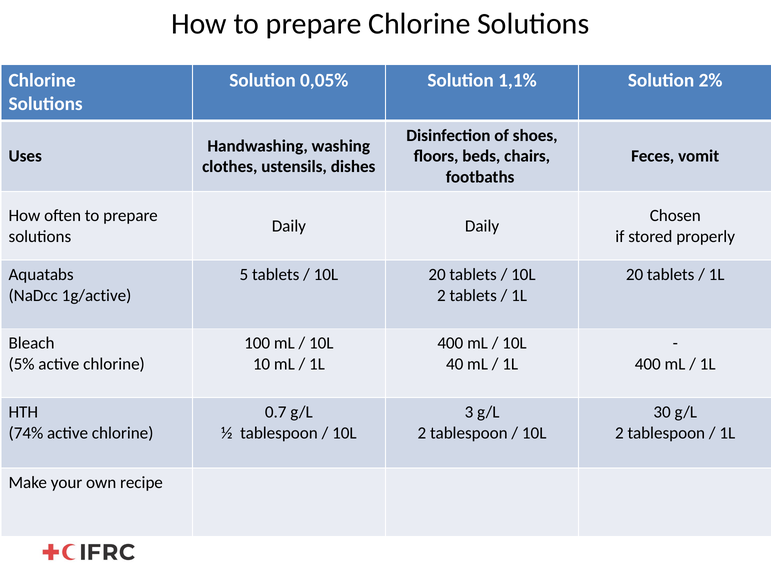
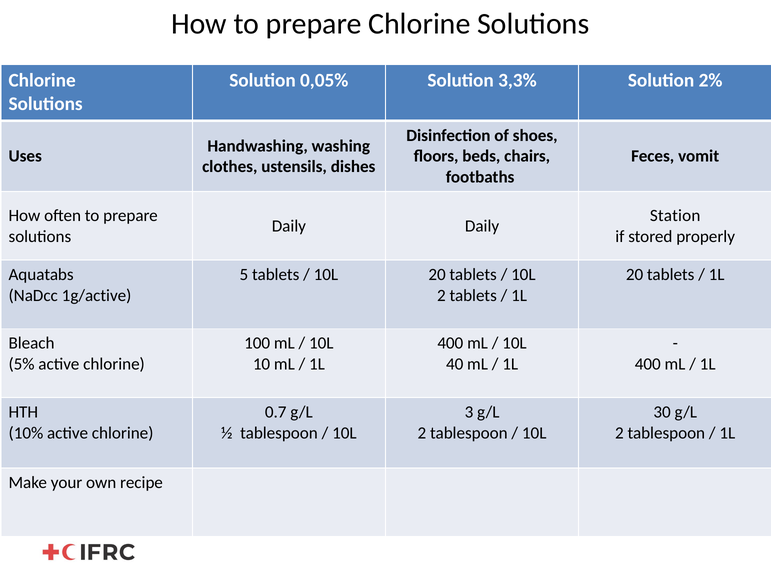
1,1%: 1,1% -> 3,3% (517, 80)
Chosen: Chosen -> Station (675, 215)
74%: 74% -> 10% (26, 432)
